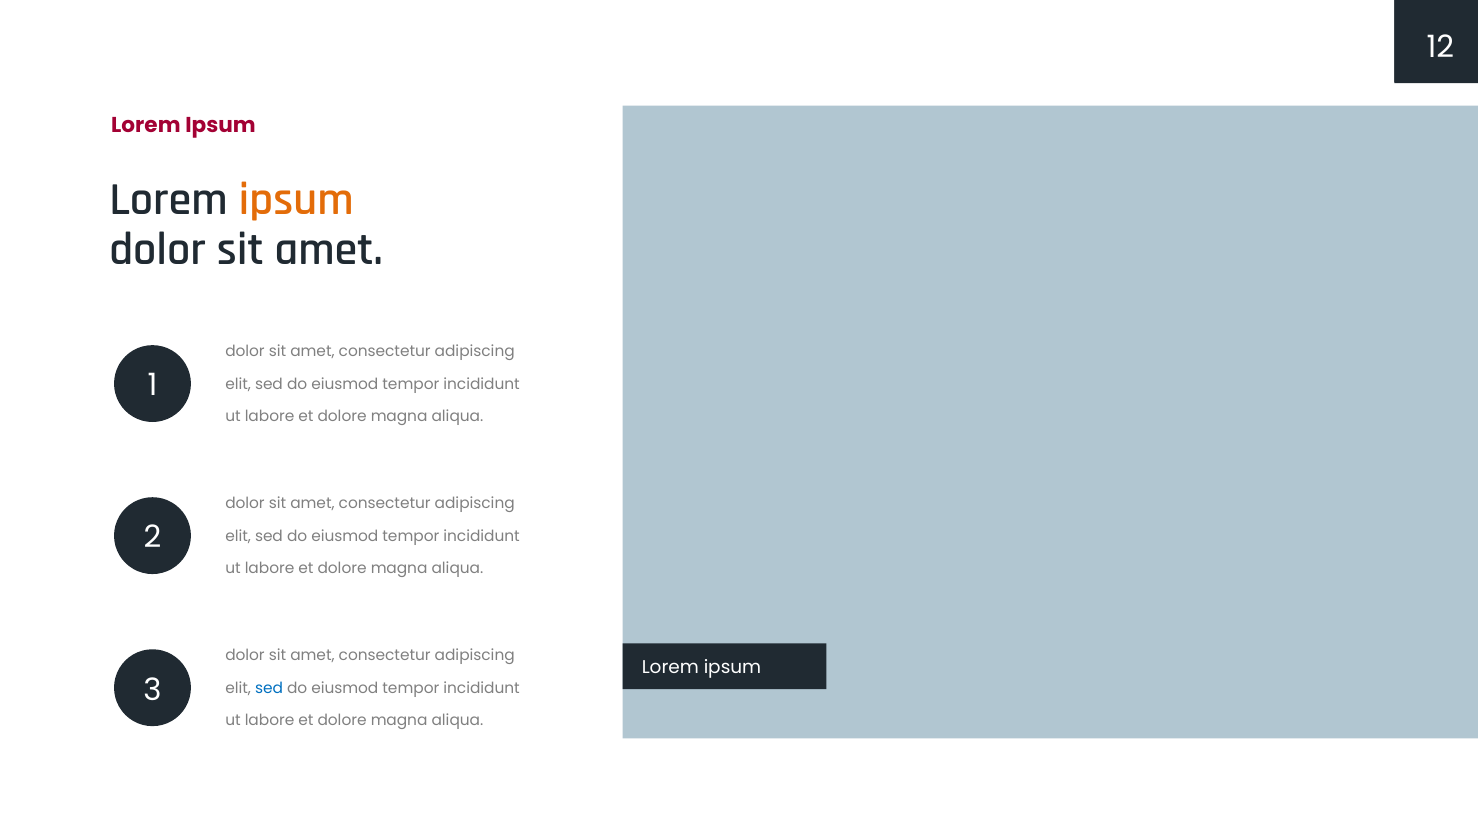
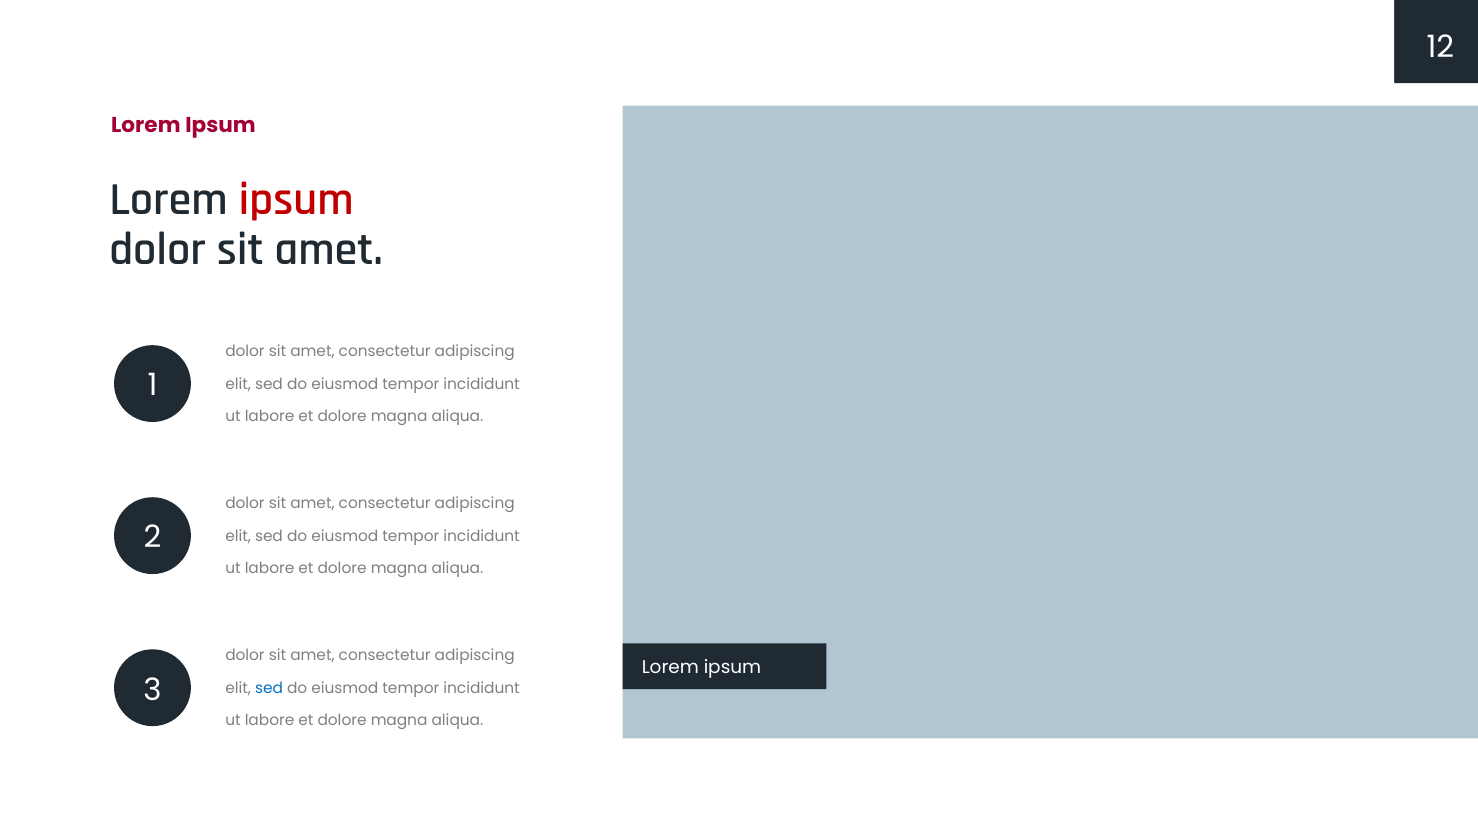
ipsum colour: orange -> red (296, 199)
